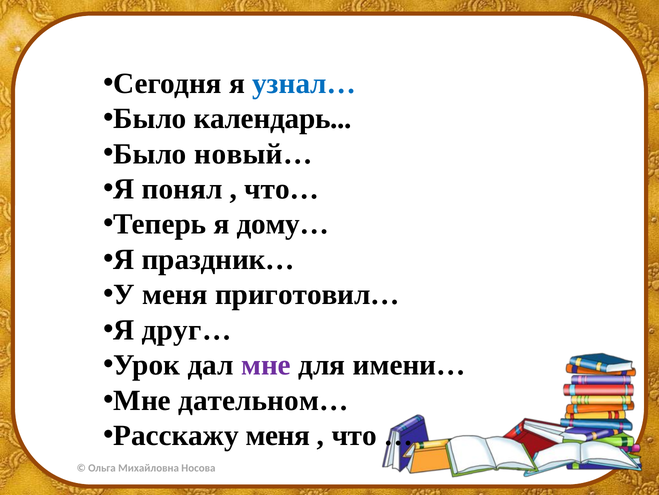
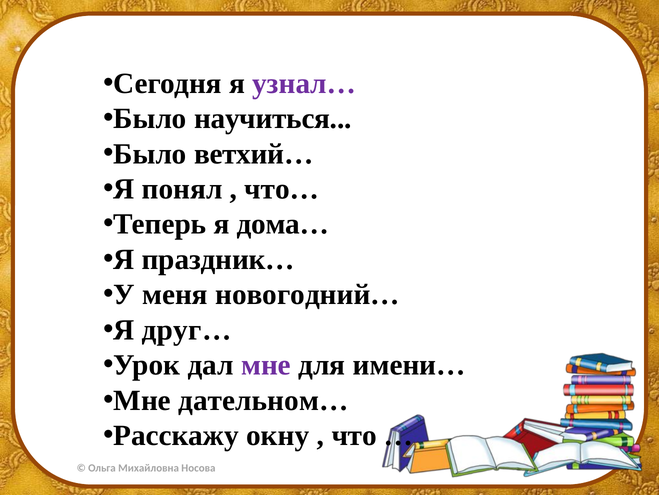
узнал… colour: blue -> purple (304, 83)
календарь: календарь -> научиться (273, 118)
новый…: новый… -> ветхий… (254, 154)
дому…: дому… -> дома… (283, 224)
приготовил…: приготовил… -> новогодний… (307, 294)
Расскажу меня: меня -> окну (278, 435)
